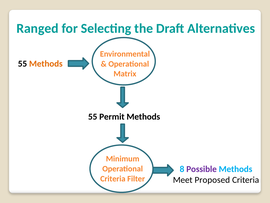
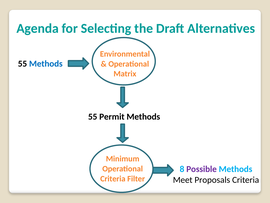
Ranged: Ranged -> Agenda (38, 28)
Methods colour: orange -> blue (46, 63)
Proposed: Proposed -> Proposals (212, 179)
